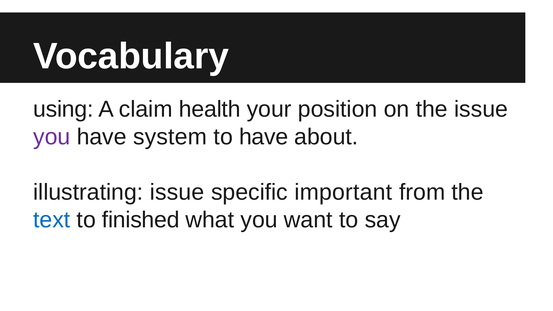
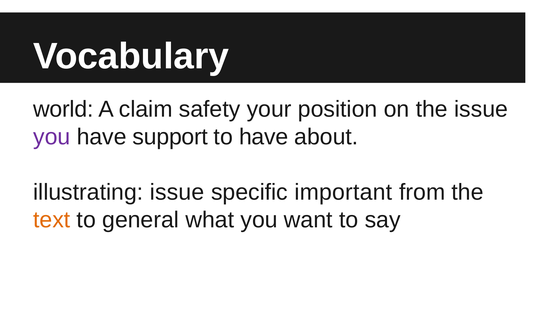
using: using -> world (63, 109)
health: health -> safety (210, 109)
system: system -> support (170, 137)
text colour: blue -> orange (52, 220)
finished: finished -> general (141, 220)
